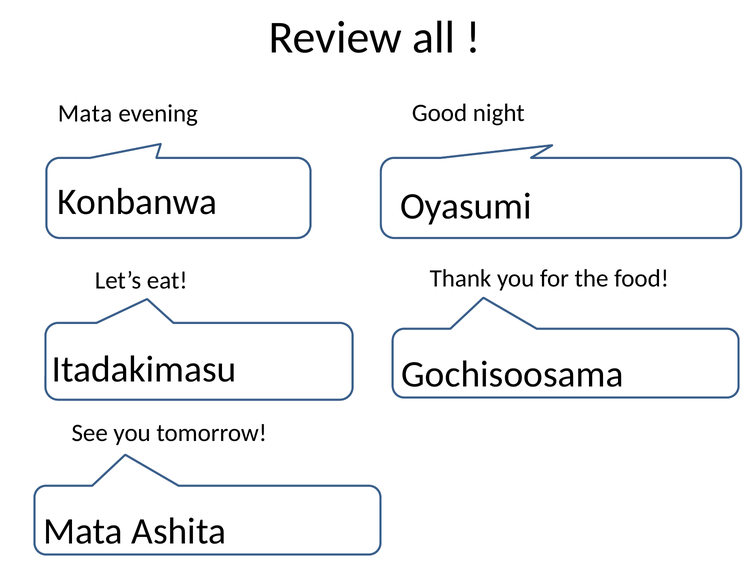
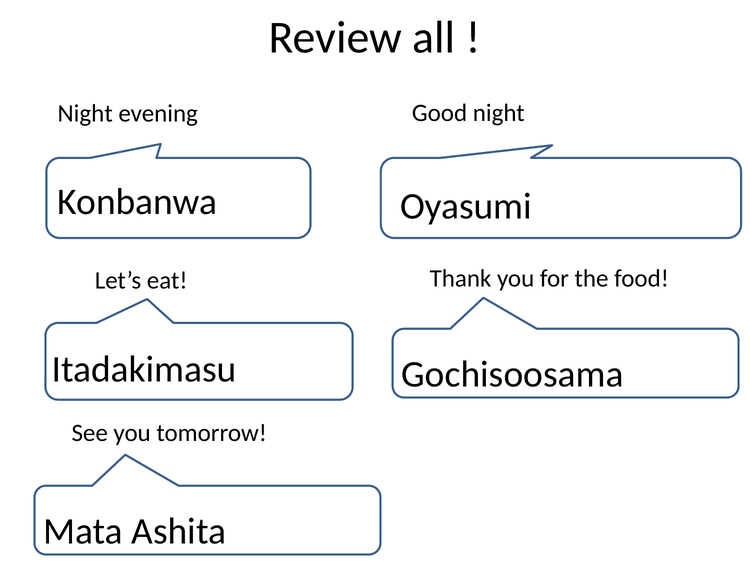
Mata: Mata -> Night (85, 113)
